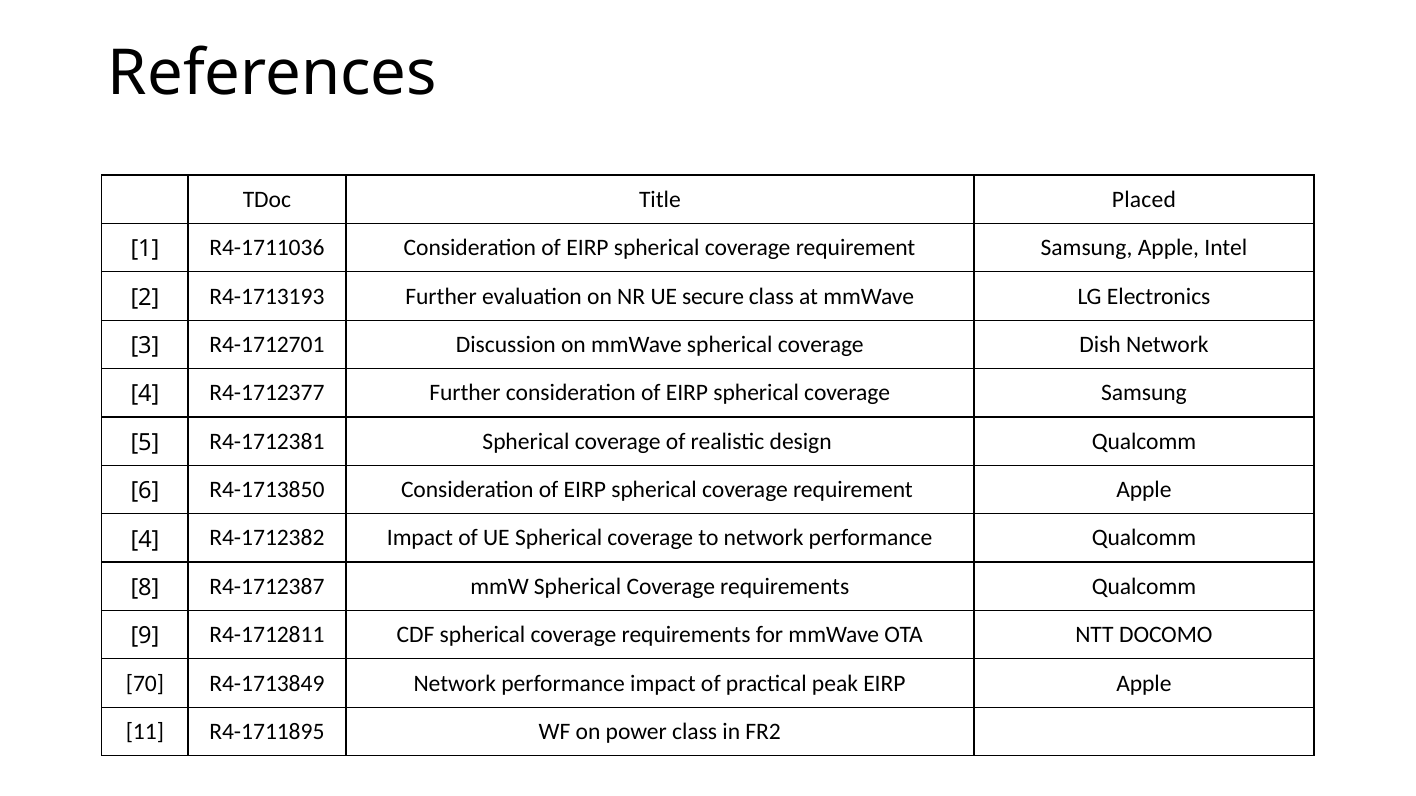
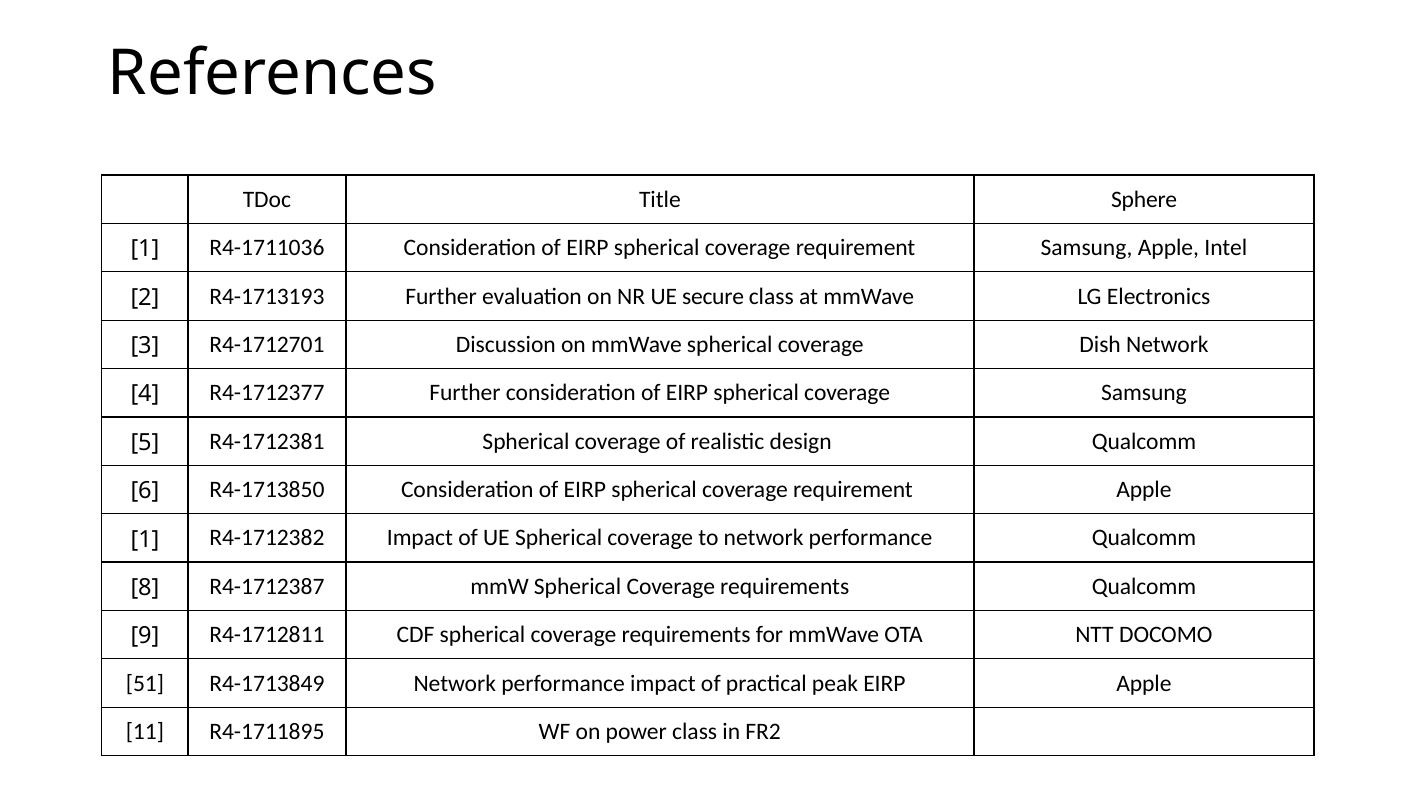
Placed: Placed -> Sphere (1144, 200)
4: 4 -> 1 (145, 540)
70: 70 -> 51 (145, 684)
